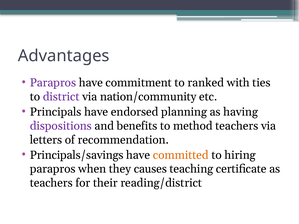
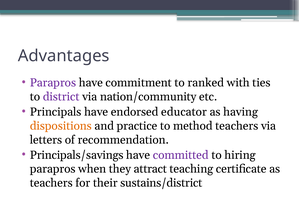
planning: planning -> educator (184, 112)
dispositions colour: purple -> orange (61, 126)
benefits: benefits -> practice (137, 126)
committed colour: orange -> purple (181, 155)
causes: causes -> attract (150, 169)
reading/district: reading/district -> sustains/district (161, 183)
